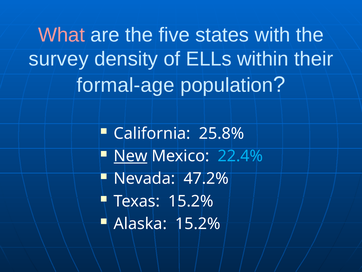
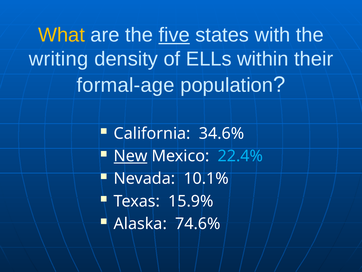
What colour: pink -> yellow (61, 35)
five underline: none -> present (174, 35)
survey: survey -> writing (59, 59)
25.8%: 25.8% -> 34.6% (222, 133)
47.2%: 47.2% -> 10.1% (206, 178)
Texas 15.2%: 15.2% -> 15.9% (191, 201)
Alaska 15.2%: 15.2% -> 74.6% (198, 223)
